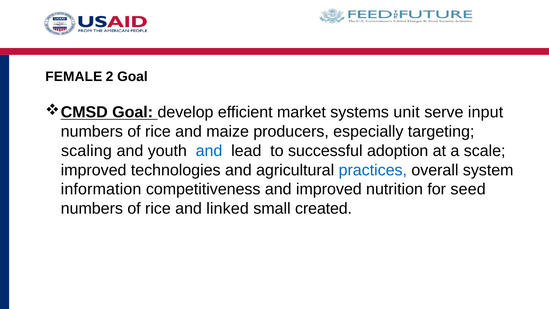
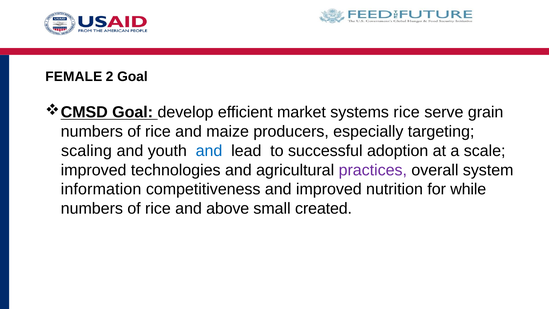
systems unit: unit -> rice (407, 112)
input: input -> grain (486, 112)
practices colour: blue -> purple (373, 170)
seed: seed -> while (468, 189)
linked: linked -> above (228, 208)
